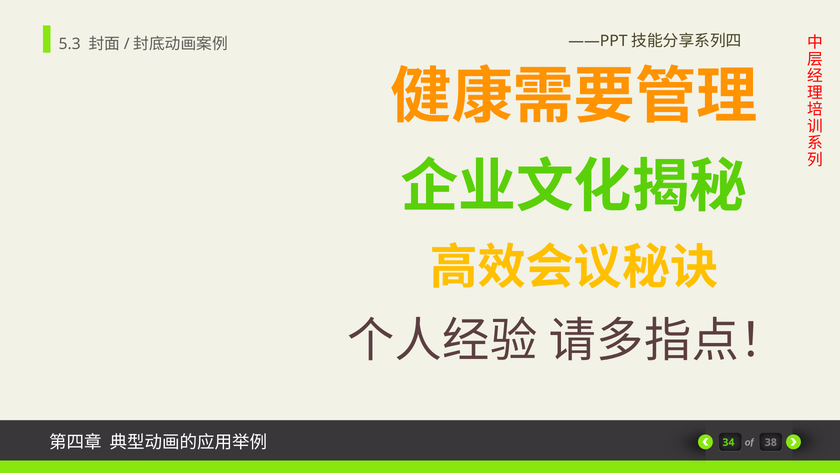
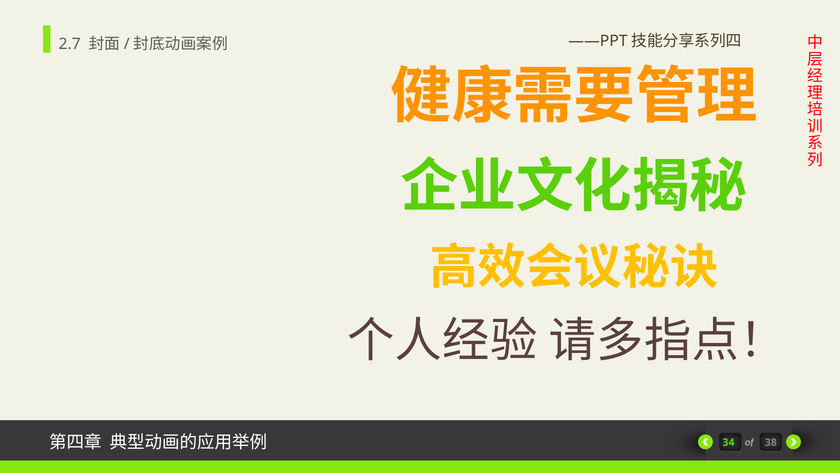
5.3: 5.3 -> 2.7 (70, 44)
